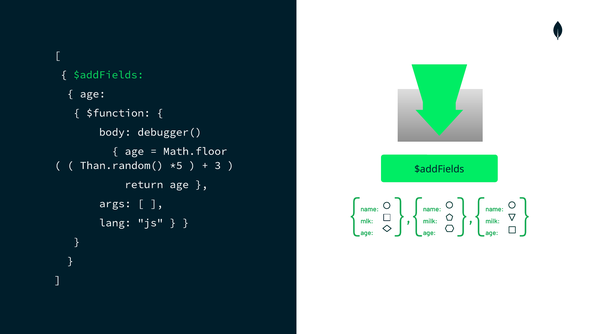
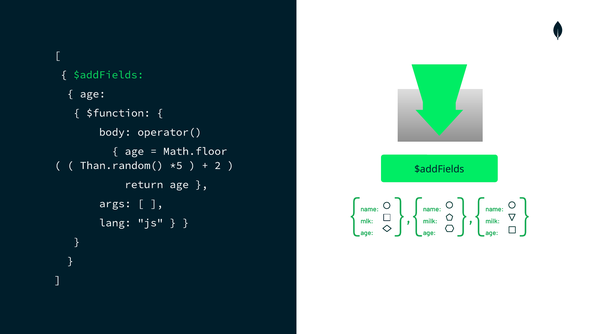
debugger(: debugger( -> operator( (170, 132)
3: 3 -> 2 (218, 165)
